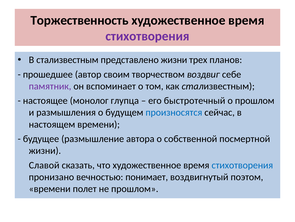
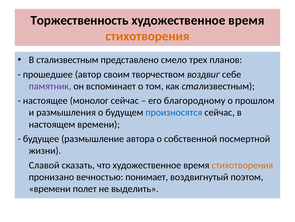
стихотворения colour: purple -> orange (147, 36)
представлено жизни: жизни -> смело (174, 60)
монолог глупца: глупца -> сейчас (125, 100)
быстротечный: быстротечный -> благородному (195, 100)
стихотворения colour: blue -> orange (242, 165)
не прошлом: прошлом -> выделить (135, 188)
